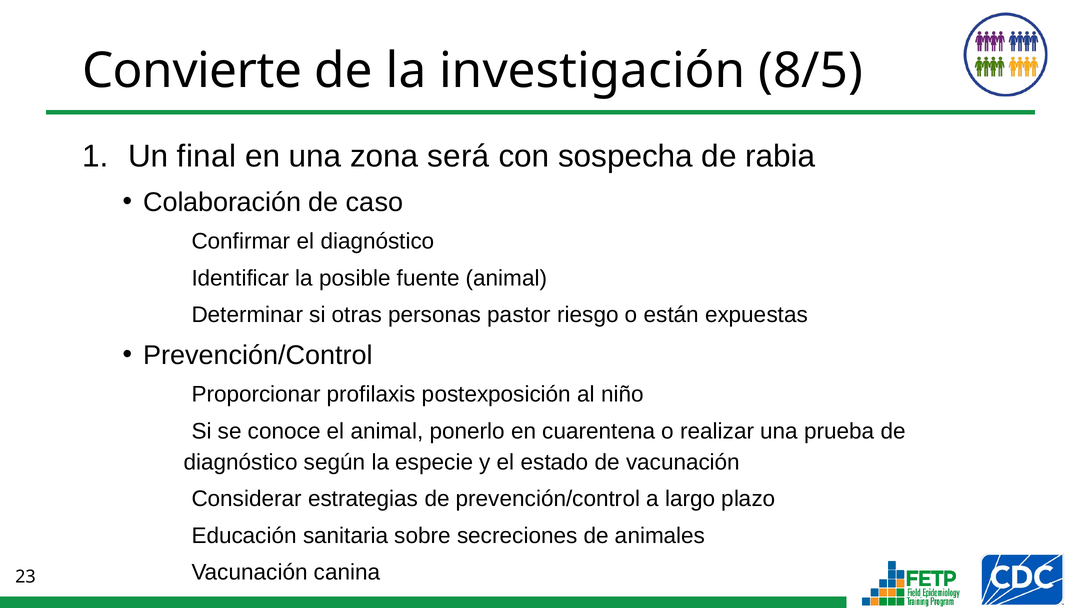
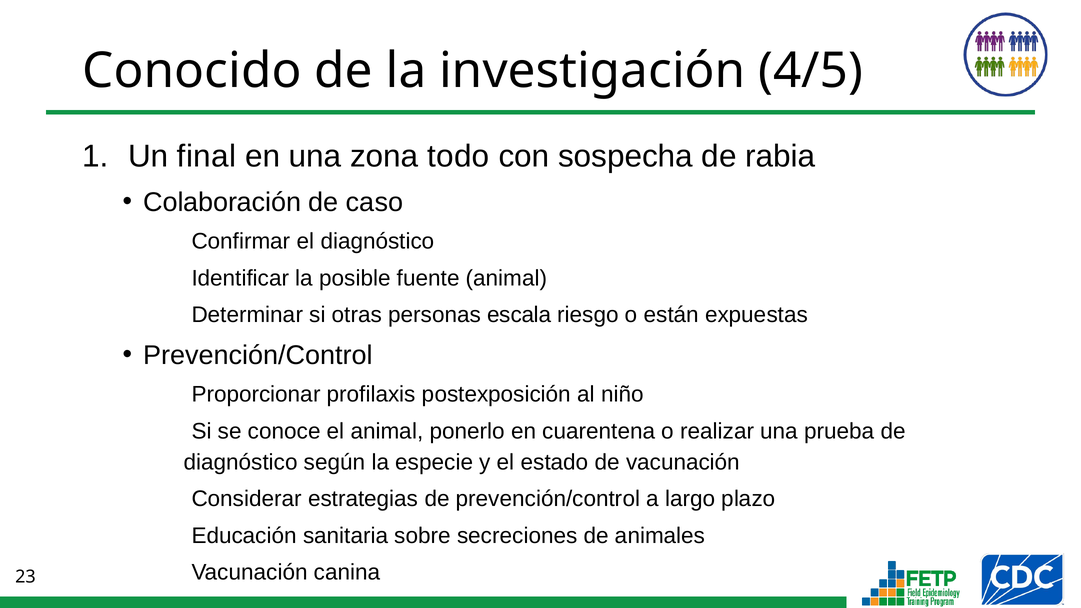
Convierte: Convierte -> Conocido (192, 71)
8/5: 8/5 -> 4/5 (811, 71)
será: será -> todo (458, 156)
pastor: pastor -> escala (519, 315)
